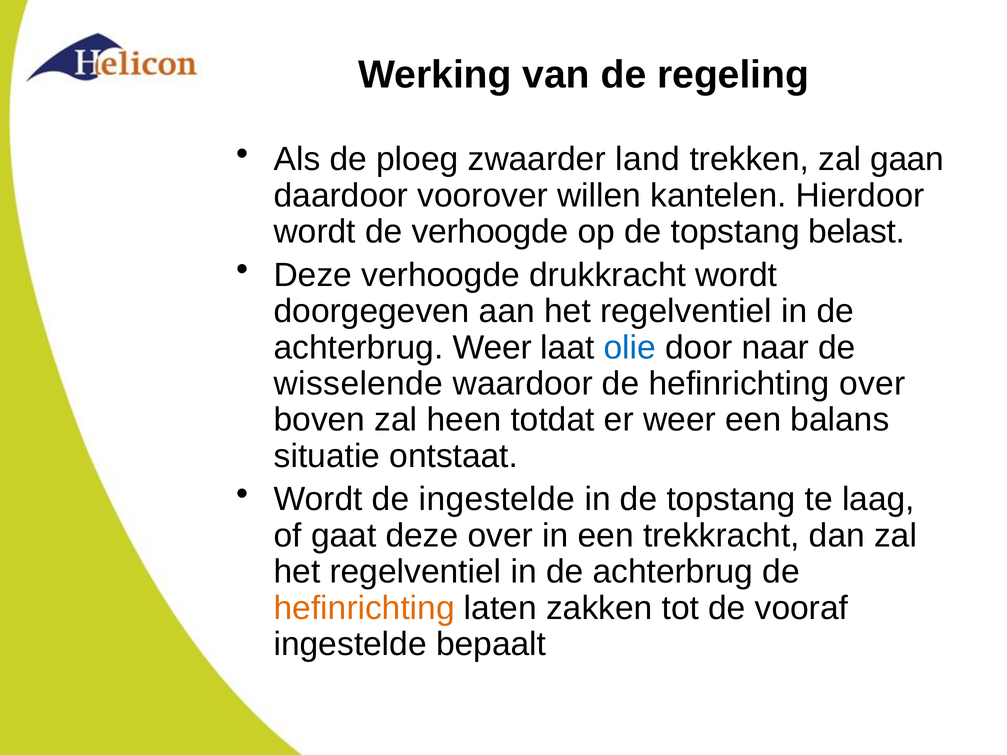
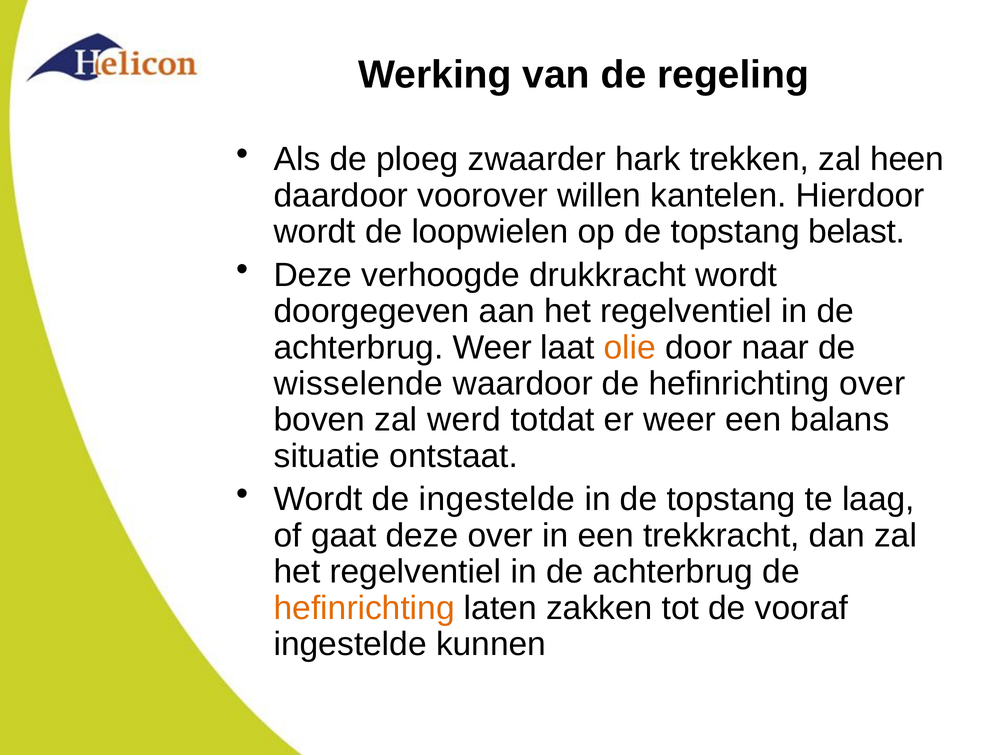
land: land -> hark (648, 159)
gaan: gaan -> heen (907, 159)
de verhoogde: verhoogde -> loopwielen (490, 232)
olie colour: blue -> orange (630, 348)
heen: heen -> werd (464, 420)
bepaalt: bepaalt -> kunnen (491, 644)
